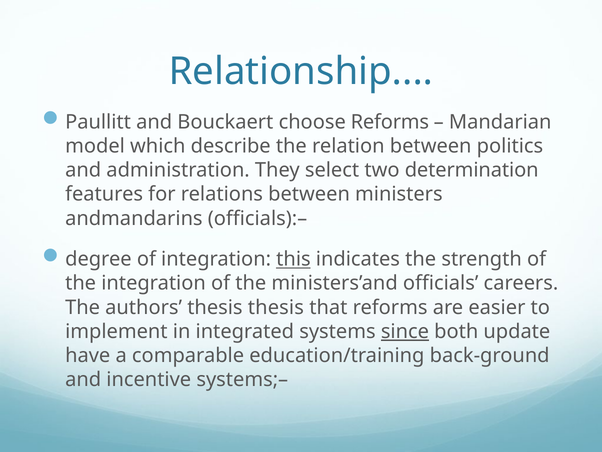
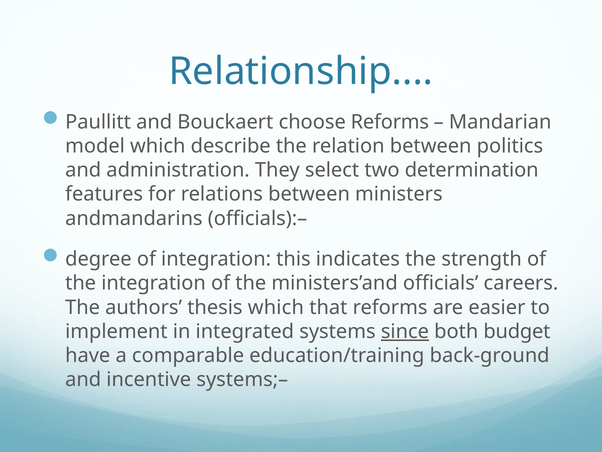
this underline: present -> none (293, 259)
thesis thesis: thesis -> which (276, 307)
update: update -> budget (517, 331)
